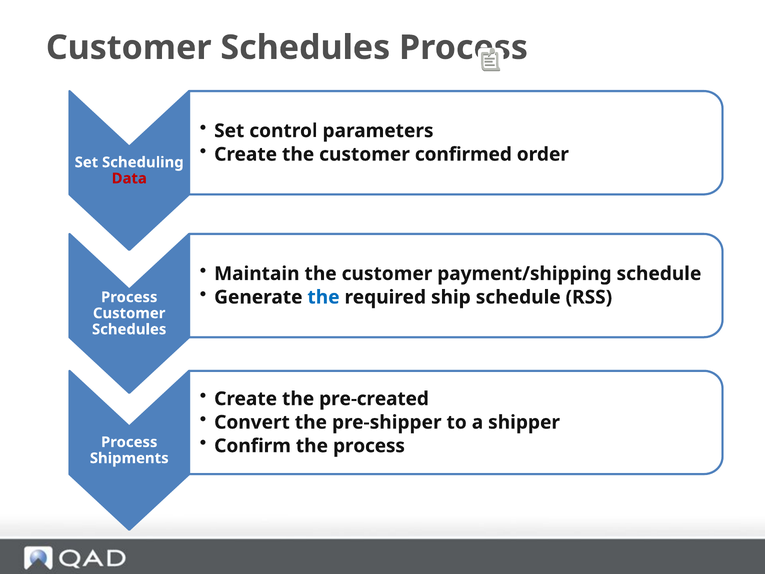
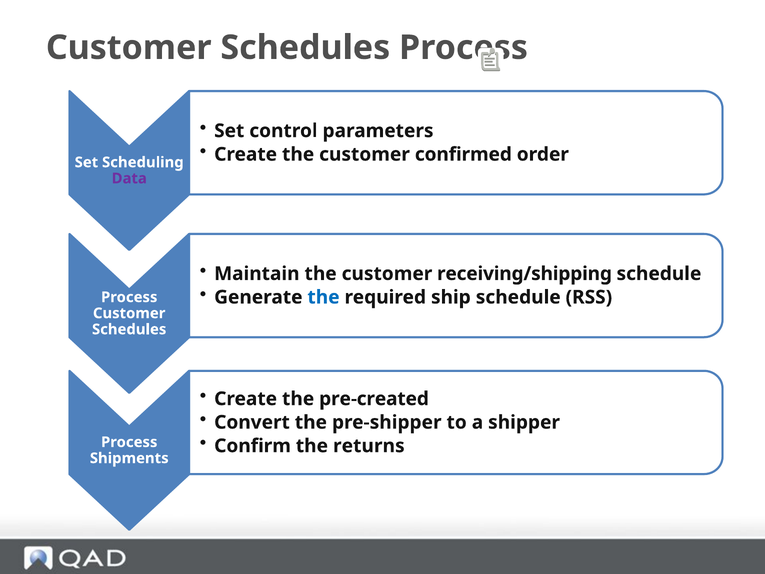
Data colour: red -> purple (129, 178)
payment/shipping: payment/shipping -> receiving/shipping (524, 274)
the process: process -> returns (369, 446)
